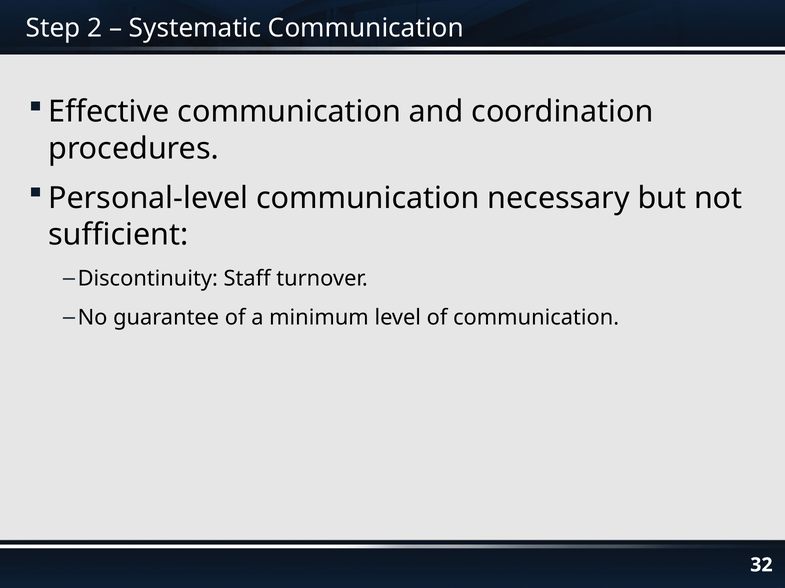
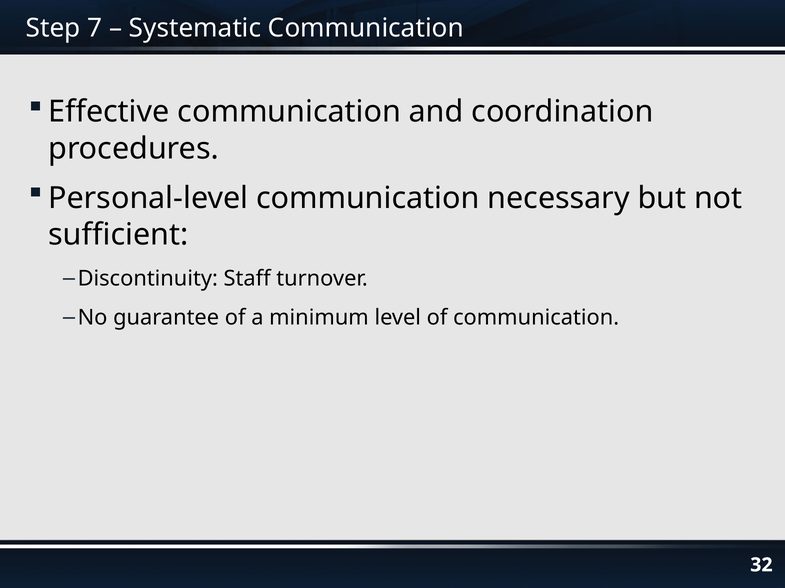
2: 2 -> 7 (95, 28)
